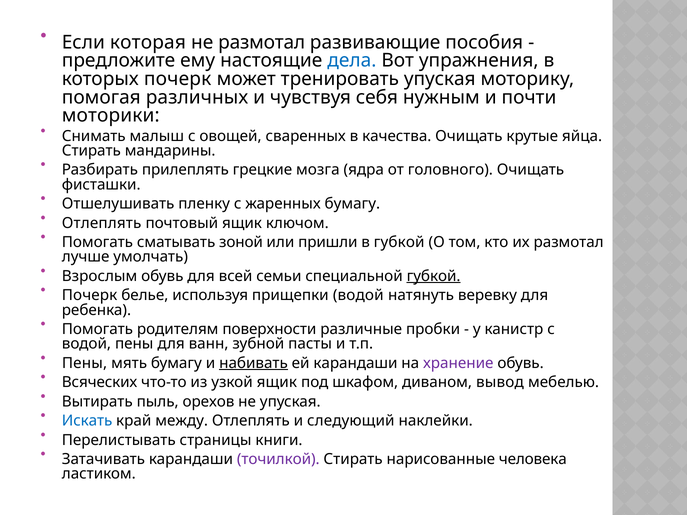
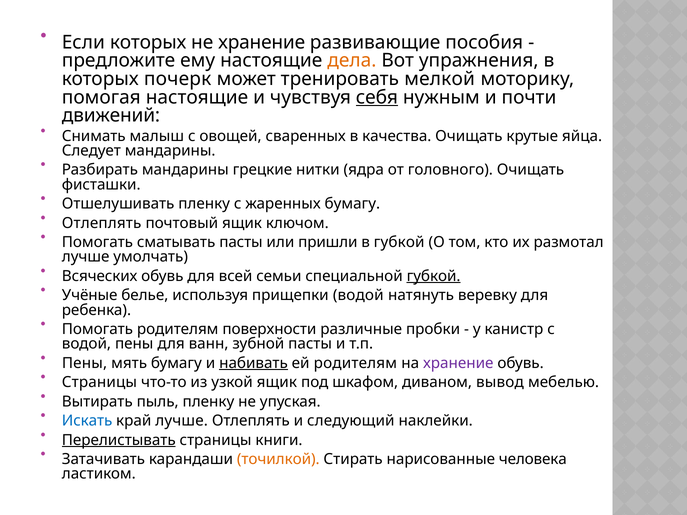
Если которая: которая -> которых (148, 42)
не размотал: размотал -> хранение (262, 42)
дела colour: blue -> orange (352, 61)
тренировать упуская: упуская -> мелкой (440, 79)
помогая различных: различных -> настоящие (197, 97)
себя underline: none -> present (377, 97)
моторики: моторики -> движений (111, 116)
Стирать: Стирать -> Следует (91, 151)
Разбирать прилеплять: прилеплять -> мандарины (185, 170)
мозга: мозга -> нитки (318, 170)
сматывать зоной: зоной -> пасты (241, 242)
Взрослым: Взрослым -> Всяческих (100, 276)
Почерк: Почерк -> Учёные (90, 296)
ей карандаши: карандаши -> родителям (355, 363)
Всяческих: Всяческих -> Страницы (99, 383)
пыль орехов: орехов -> пленку (208, 402)
край между: между -> лучше (182, 421)
Перелистывать underline: none -> present (119, 440)
точилкой colour: purple -> orange (278, 459)
